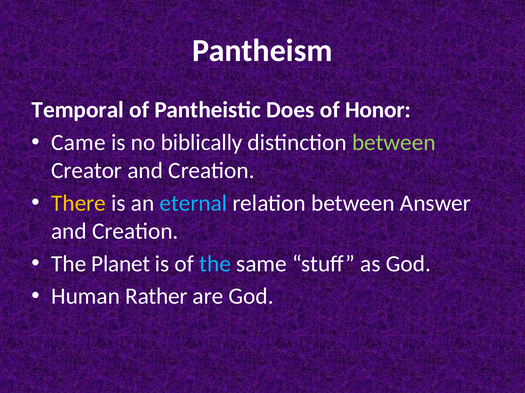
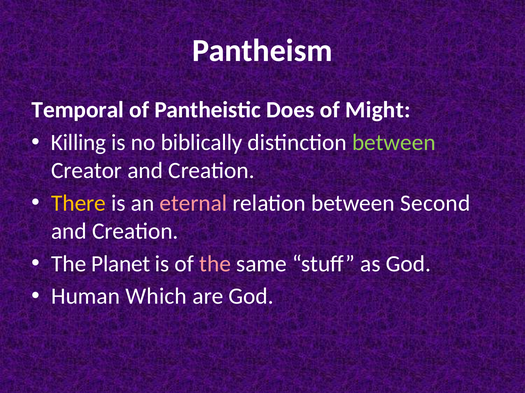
Honor: Honor -> Might (378, 110)
Came: Came -> Killing (79, 143)
eternal colour: light blue -> pink (193, 203)
Answer: Answer -> Second (435, 203)
the colour: light blue -> pink (215, 264)
Rather: Rather -> Which (156, 297)
